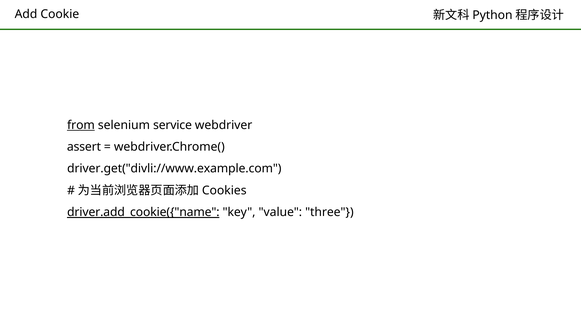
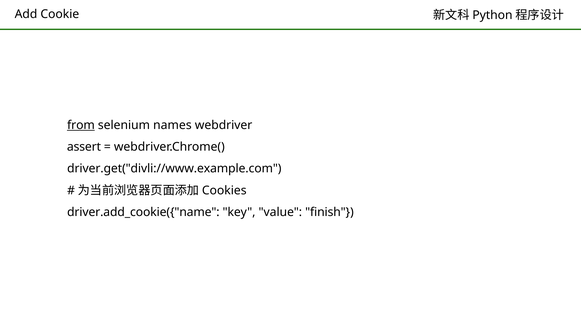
service: service -> names (172, 125)
driver.add_cookie({"name underline: present -> none (143, 212)
three: three -> finish (329, 212)
